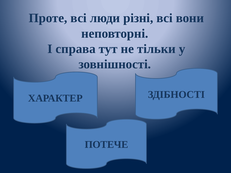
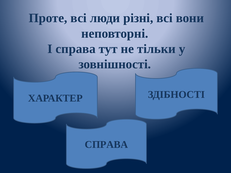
ПОТЕЧЕ: ПОТЕЧЕ -> СПРАВА (106, 145)
